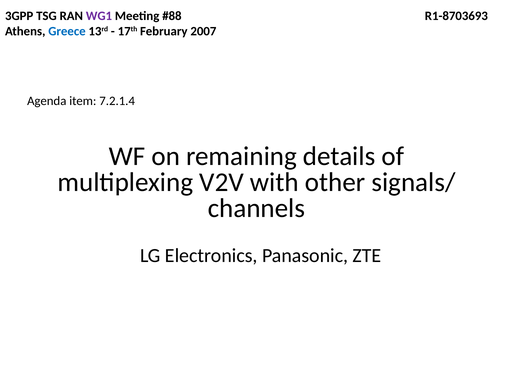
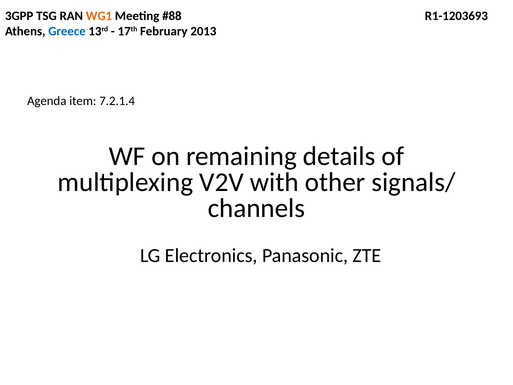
WG1 colour: purple -> orange (99, 16)
R1-8703693: R1-8703693 -> R1-1203693 (456, 16)
2007: 2007 -> 2013 (203, 31)
